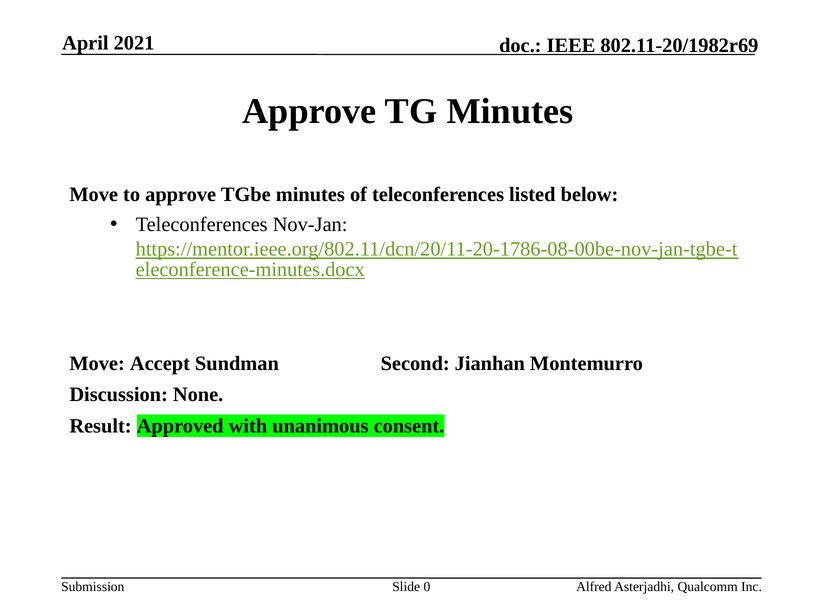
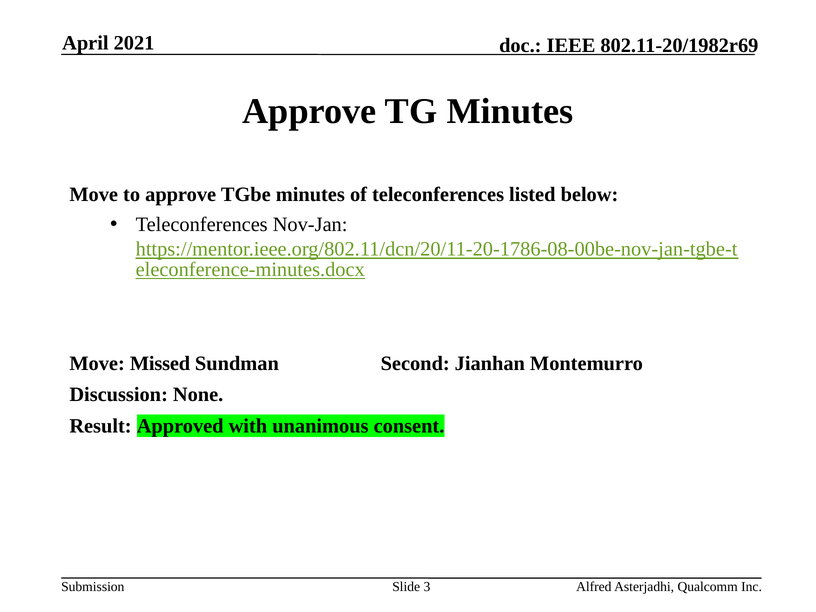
Accept: Accept -> Missed (160, 363)
0: 0 -> 3 (427, 587)
